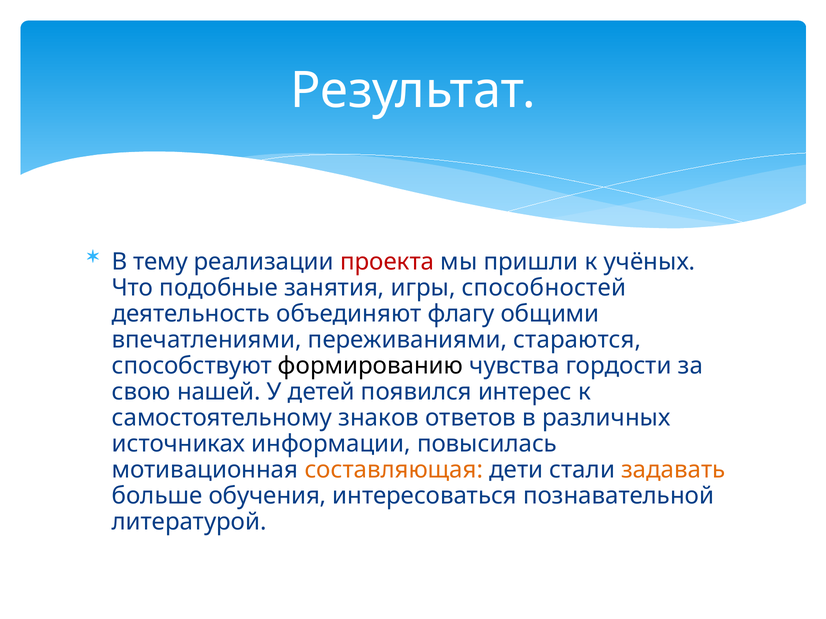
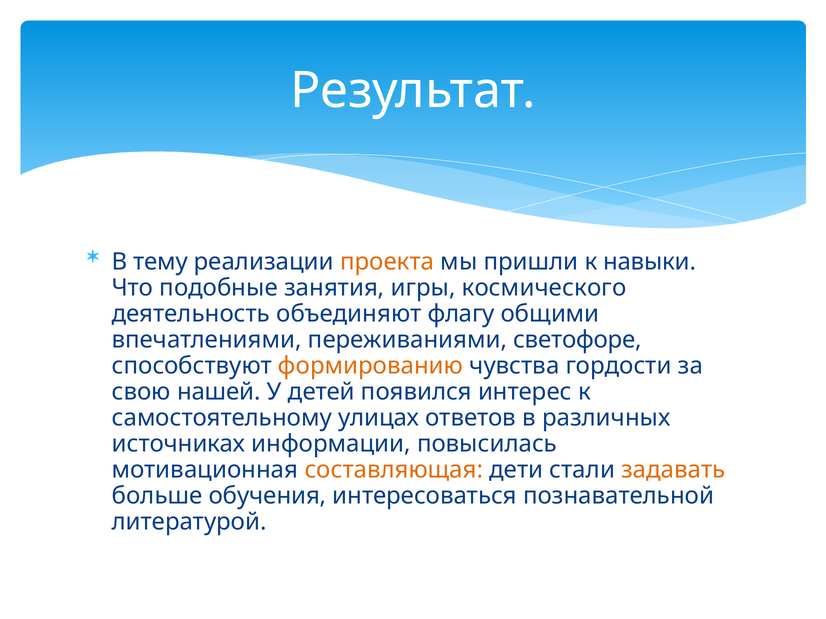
проекта colour: red -> orange (387, 262)
учёных: учёных -> навыки (650, 262)
способностей: способностей -> космического (544, 288)
стараются: стараются -> светофоре (577, 340)
формированию colour: black -> orange (371, 366)
знаков: знаков -> улицах (379, 418)
